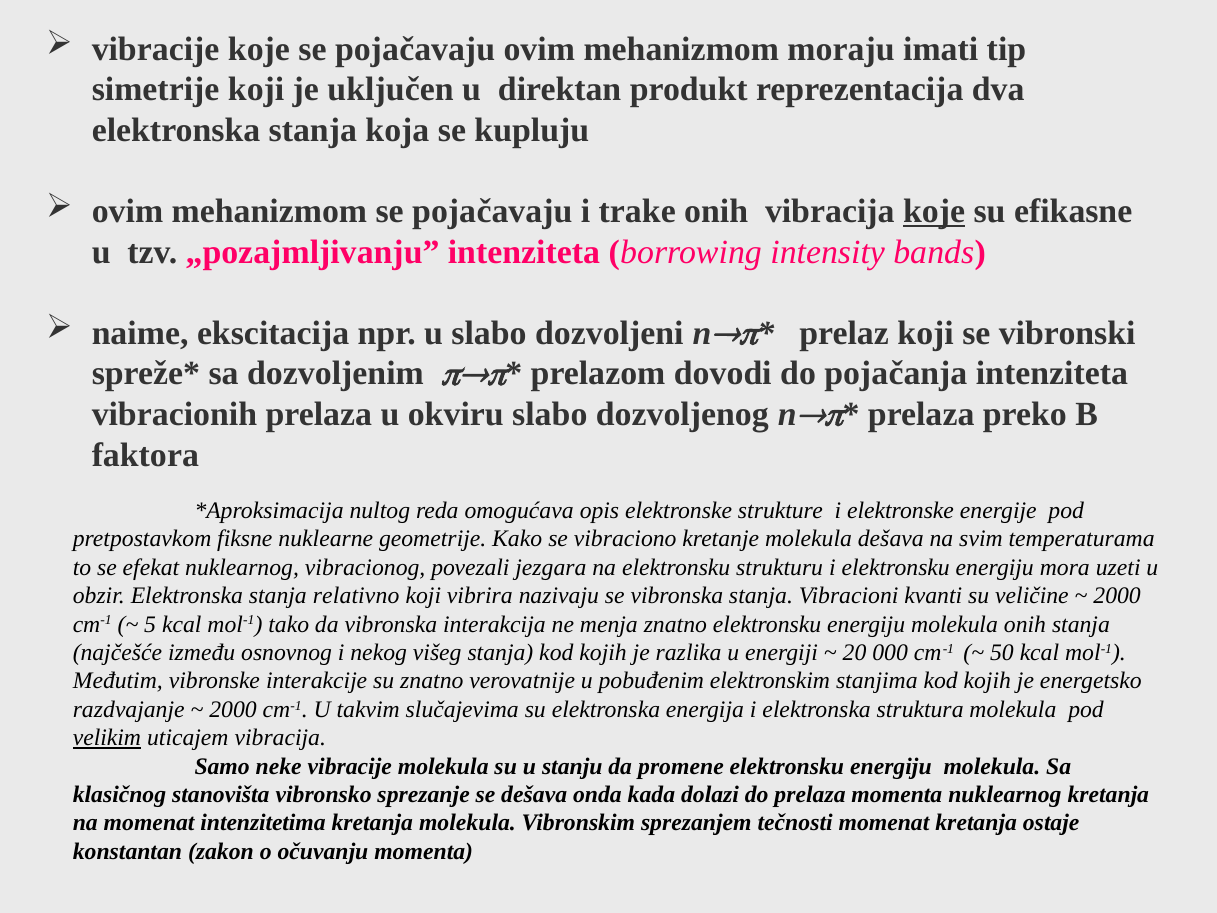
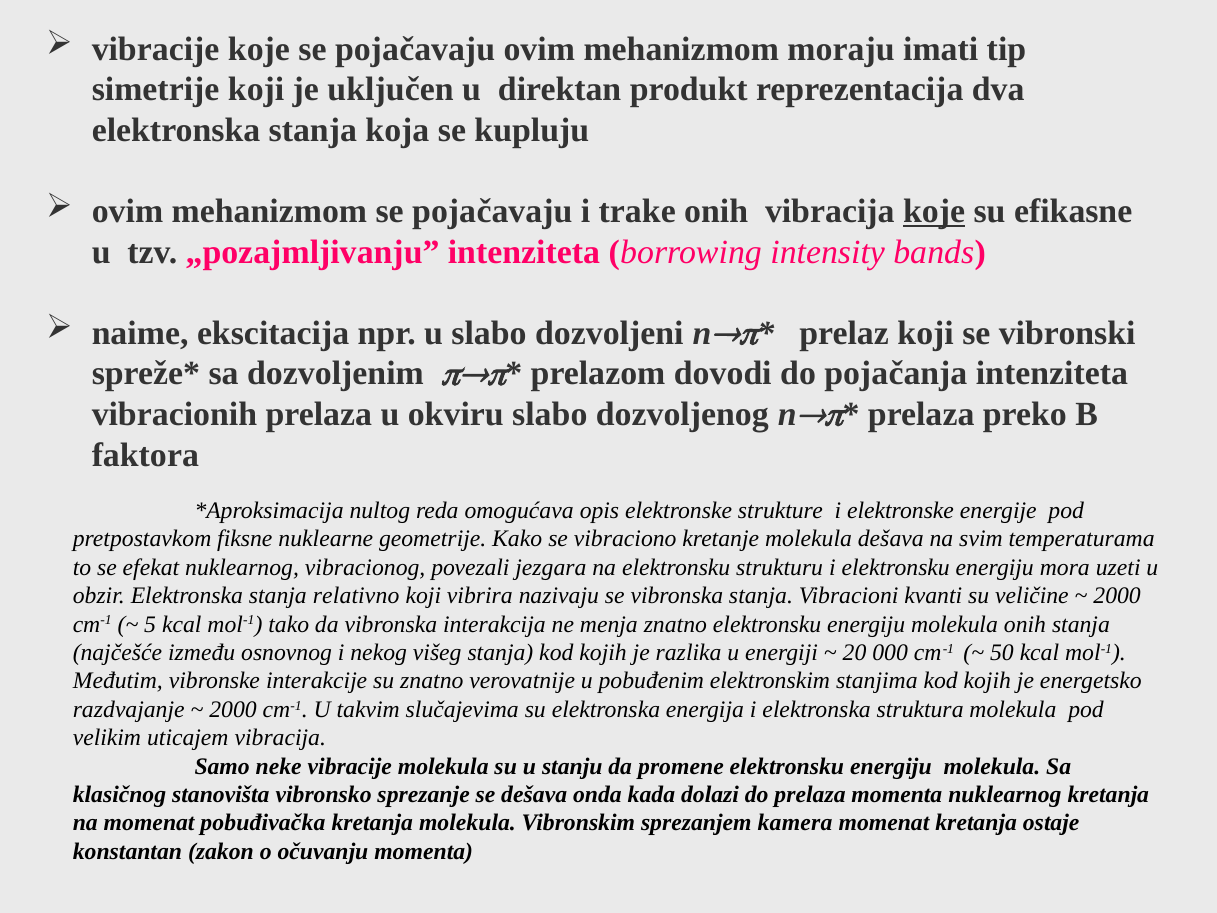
velikim underline: present -> none (107, 738)
intenzitetima: intenzitetima -> pobuđivačka (263, 823)
tečnosti: tečnosti -> kamera (795, 823)
